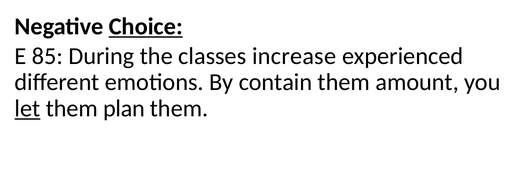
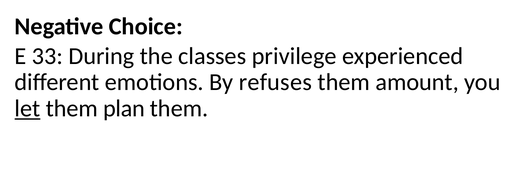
Choice underline: present -> none (146, 27)
85: 85 -> 33 (47, 56)
increase: increase -> privilege (294, 56)
contain: contain -> refuses (275, 82)
